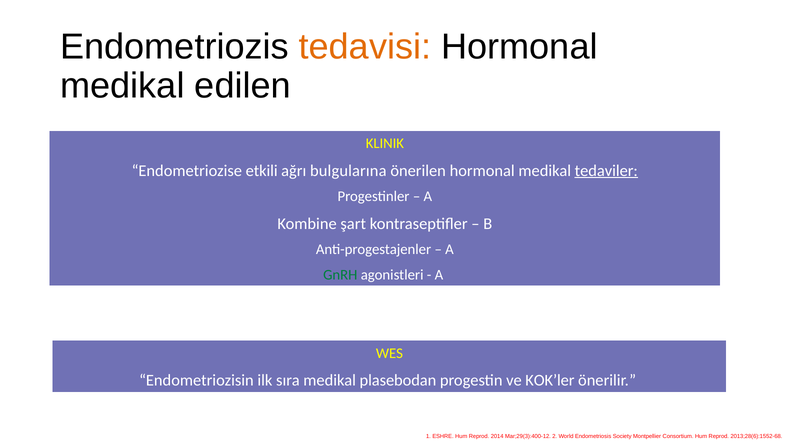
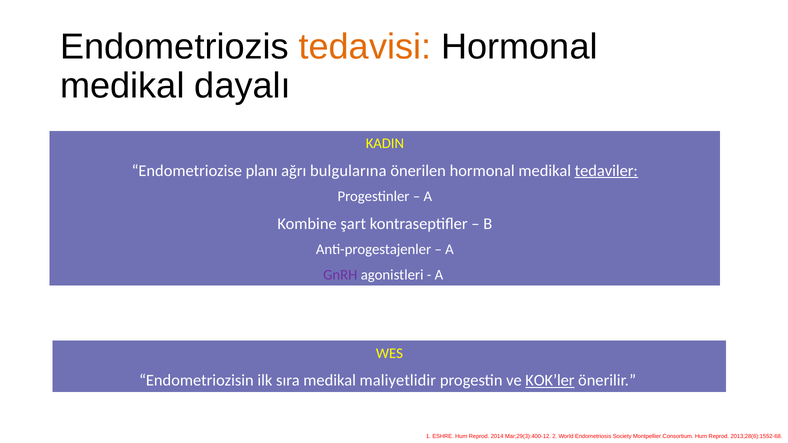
edilen: edilen -> dayalı (243, 86)
KLINIK: KLINIK -> KADIN (385, 144)
etkili: etkili -> planı (262, 171)
GnRH colour: green -> purple (340, 275)
plasebodan: plasebodan -> maliyetlidir (398, 380)
KOK’ler underline: none -> present (550, 380)
